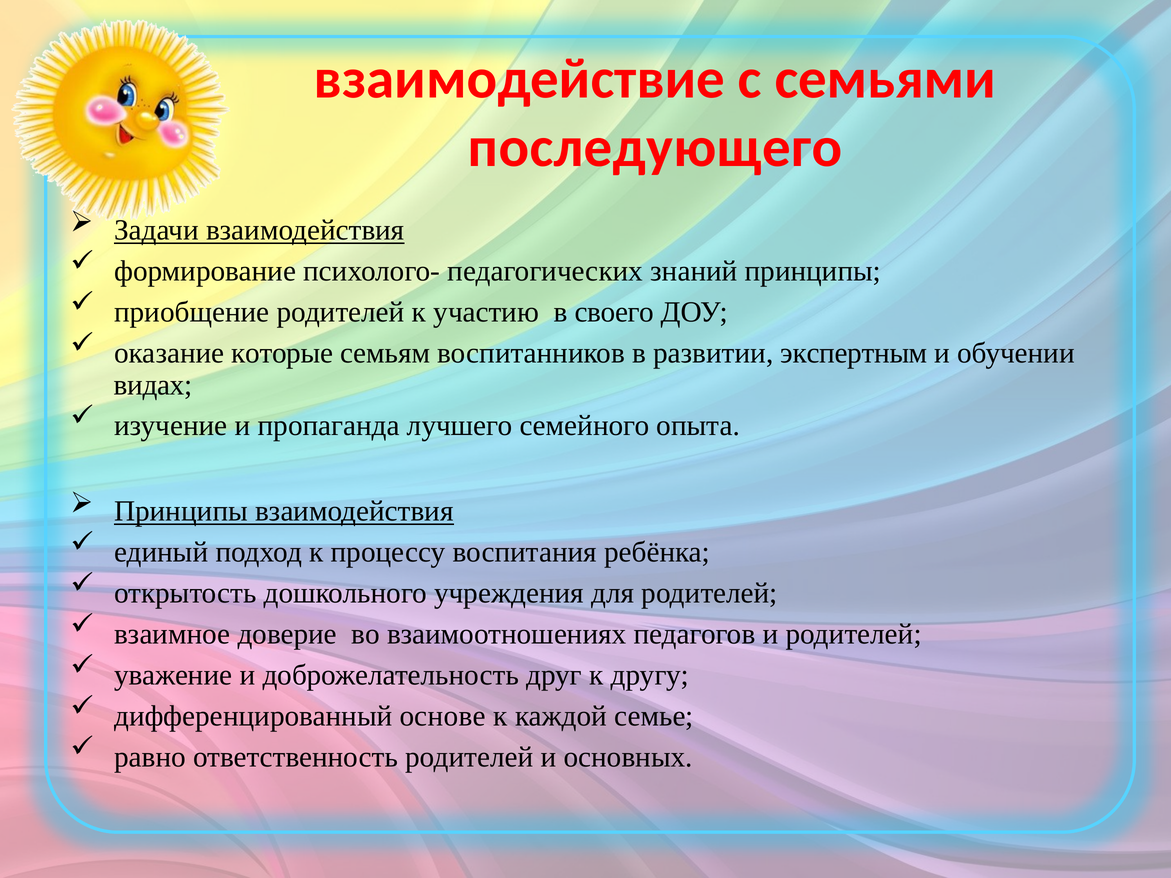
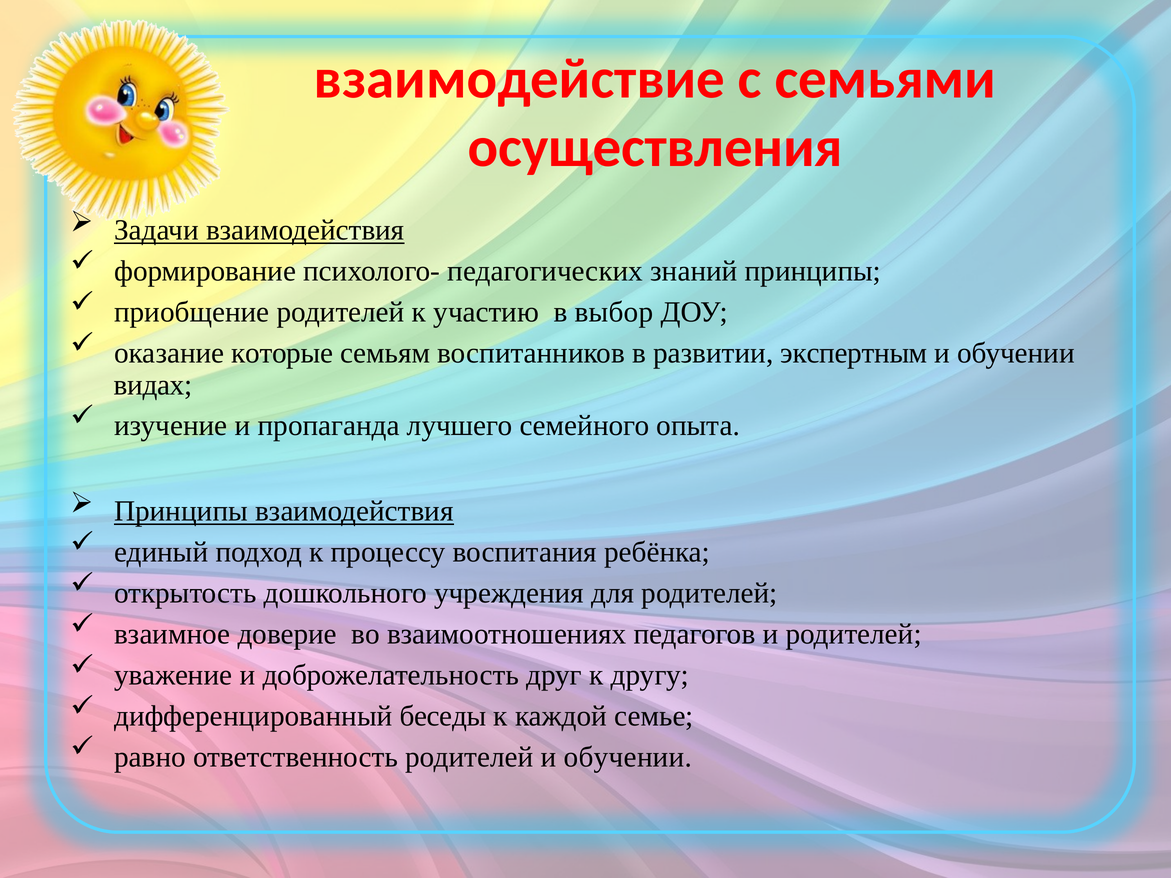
последующего: последующего -> осуществления (655, 147)
своего: своего -> выбор (614, 312)
основе: основе -> беседы (443, 716)
родителей и основных: основных -> обучении (628, 757)
